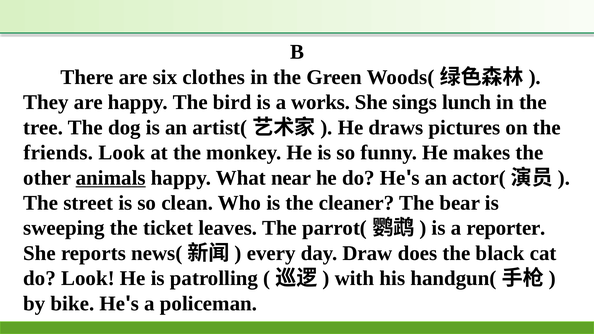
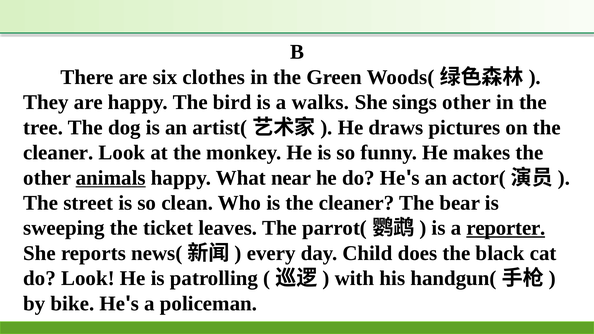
works: works -> walks (320, 102)
sings lunch: lunch -> other (466, 102)
friends: friends -> cleaner (58, 153)
reporter underline: none -> present (506, 228)
Draw: Draw -> Child (367, 253)
